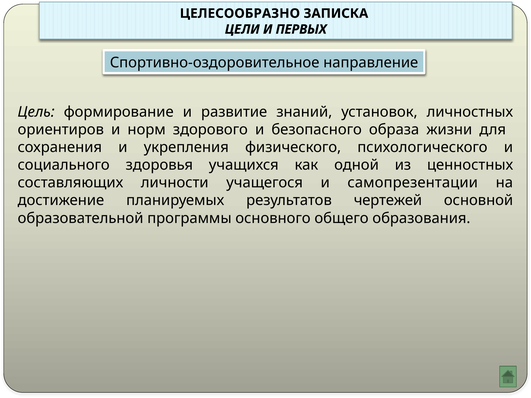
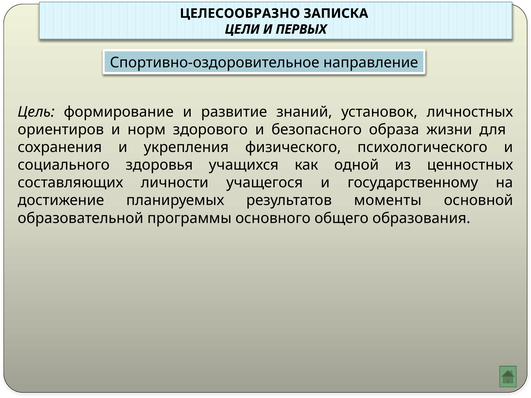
самопрезентации: самопрезентации -> государственному (413, 183)
чертежей: чертежей -> моменты (388, 201)
